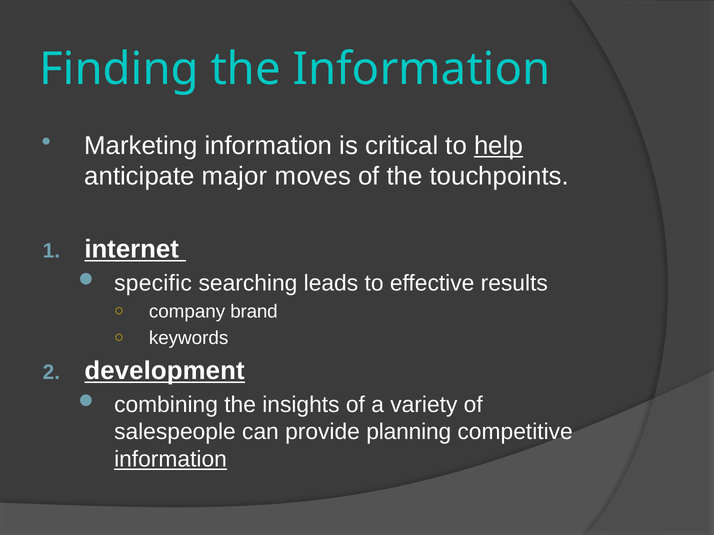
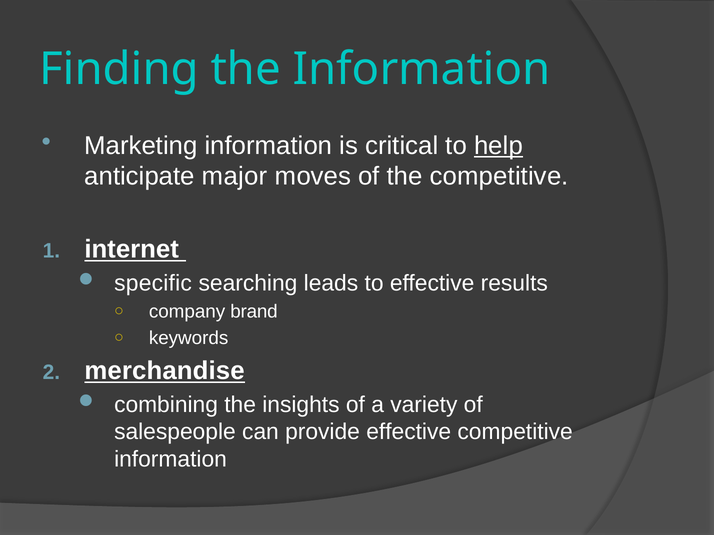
the touchpoints: touchpoints -> competitive (499, 177)
development: development -> merchandise (165, 371)
provide planning: planning -> effective (409, 432)
information underline: present -> none (170, 460)
